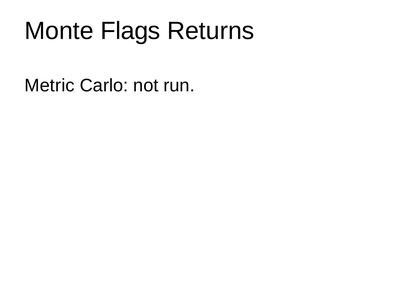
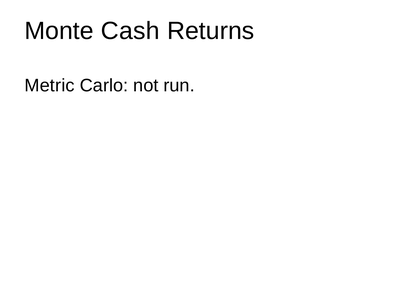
Flags: Flags -> Cash (130, 31)
